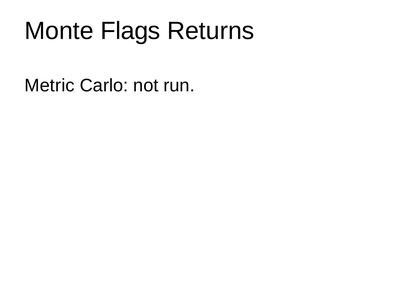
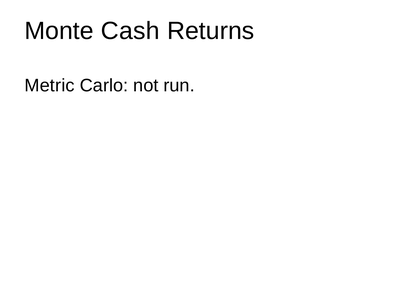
Flags: Flags -> Cash (130, 31)
